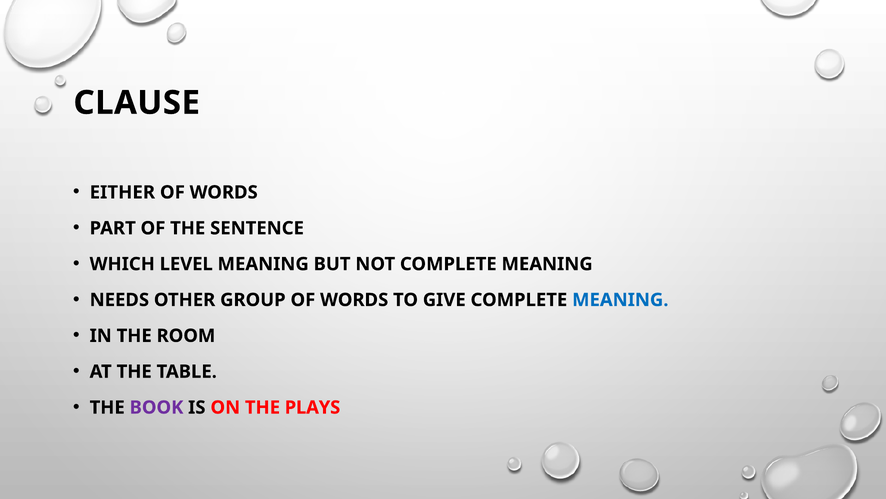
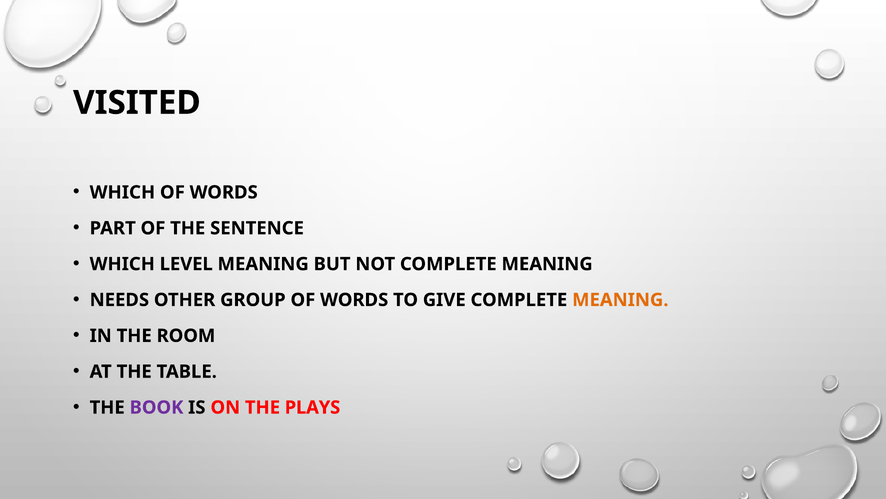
CLAUSE: CLAUSE -> VISITED (137, 103)
EITHER: EITHER -> WHICH (122, 192)
MEANING colour: blue -> orange (620, 300)
